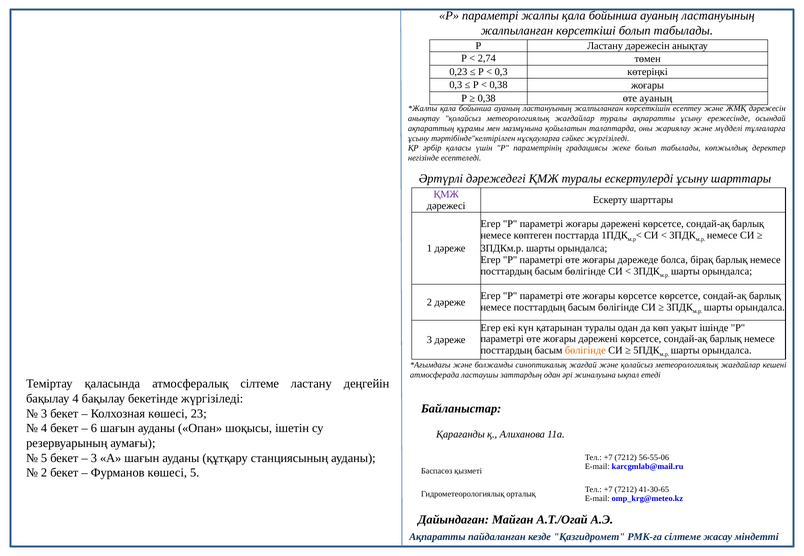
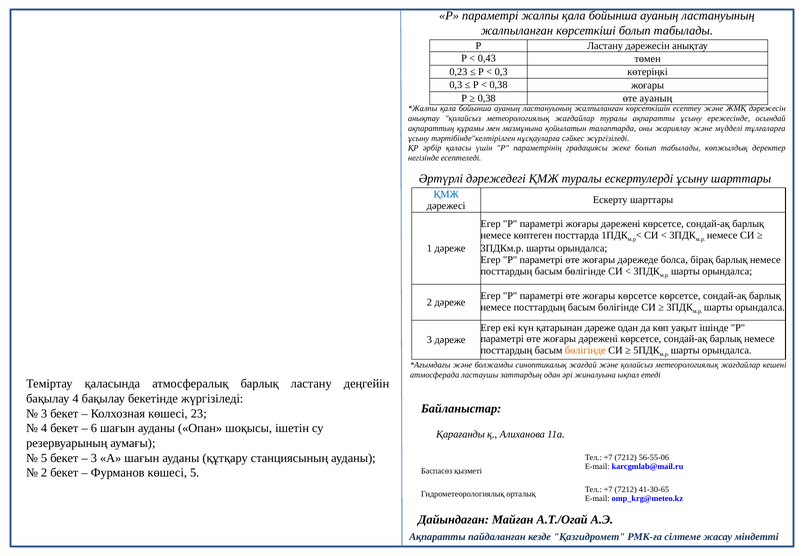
2,74: 2,74 -> 0,43 (487, 59)
ҚМЖ colour: purple -> blue (446, 195)
қатарынан туралы: туралы -> дәреже (600, 328)
атмосфералық сілтеме: сілтеме -> барлық (260, 384)
